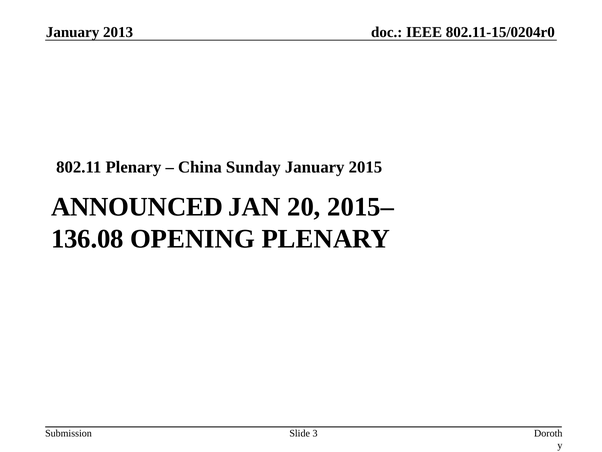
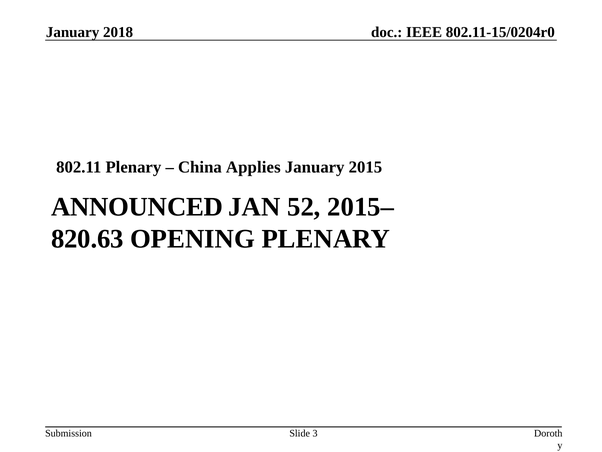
2013: 2013 -> 2018 (118, 32)
Sunday: Sunday -> Applies (253, 167)
20: 20 -> 52 (304, 207)
136.08: 136.08 -> 820.63 (87, 239)
